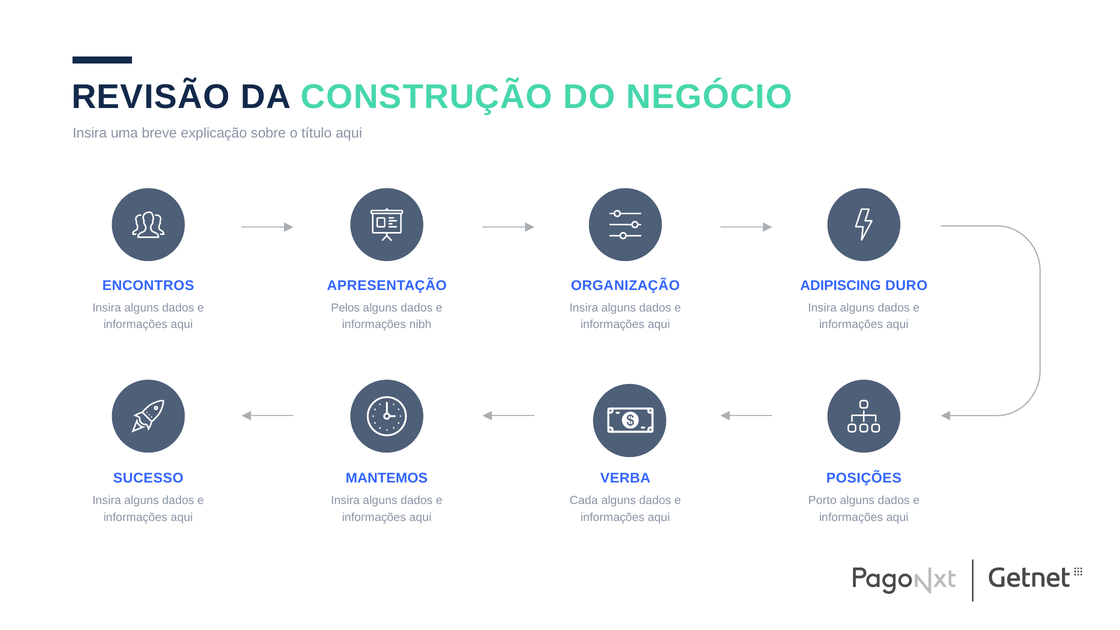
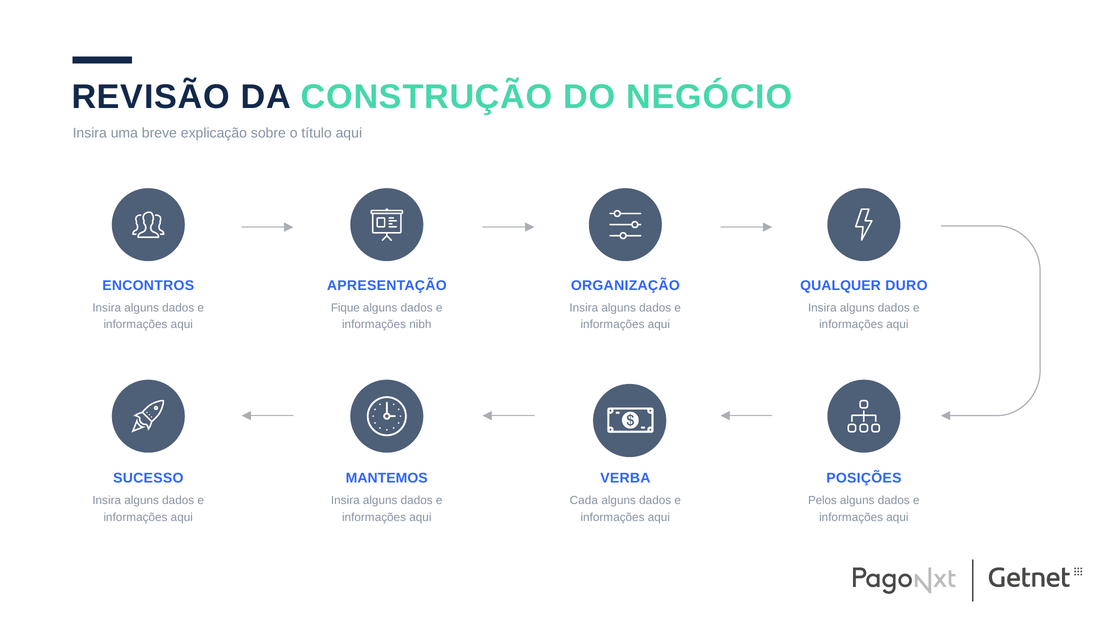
ADIPISCING: ADIPISCING -> QUALQUER (841, 286)
Pelos: Pelos -> Fique (345, 308)
Porto: Porto -> Pelos (822, 500)
